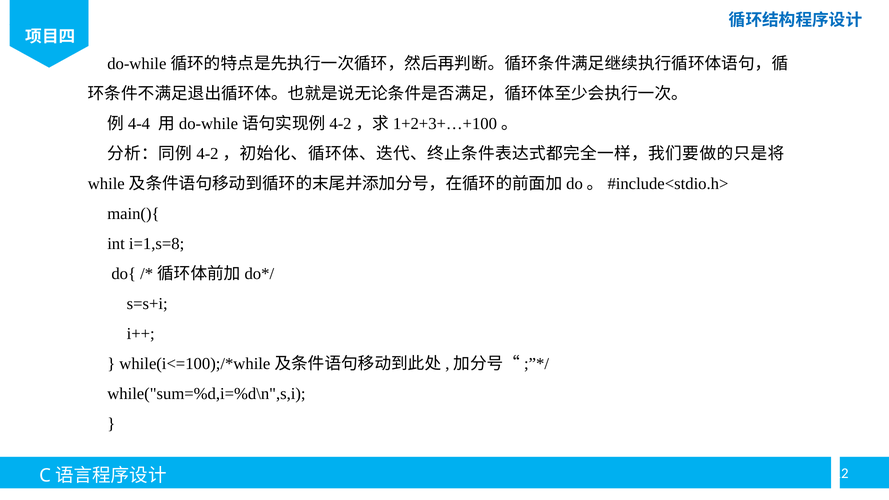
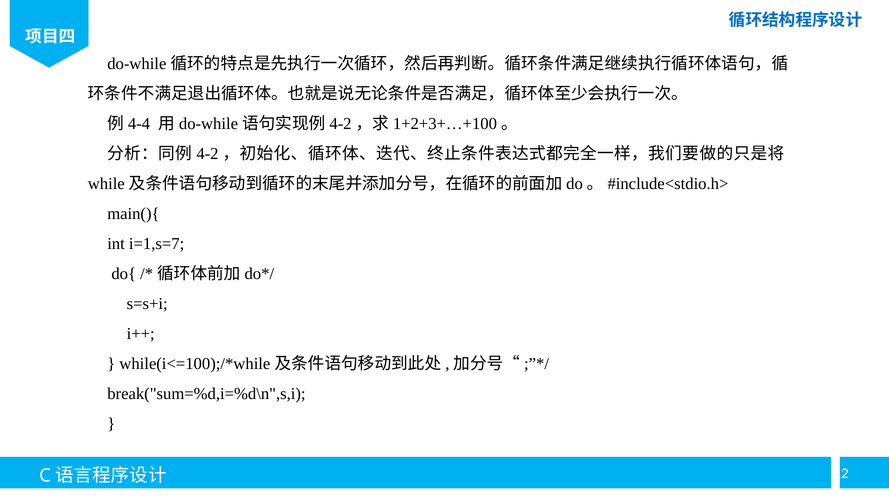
i=1,s=8: i=1,s=8 -> i=1,s=7 (157, 244)
while("sum=%d,i=%d\n",s,i: while("sum=%d,i=%d\n",s,i -> break("sum=%d,i=%d\n",s,i (206, 394)
